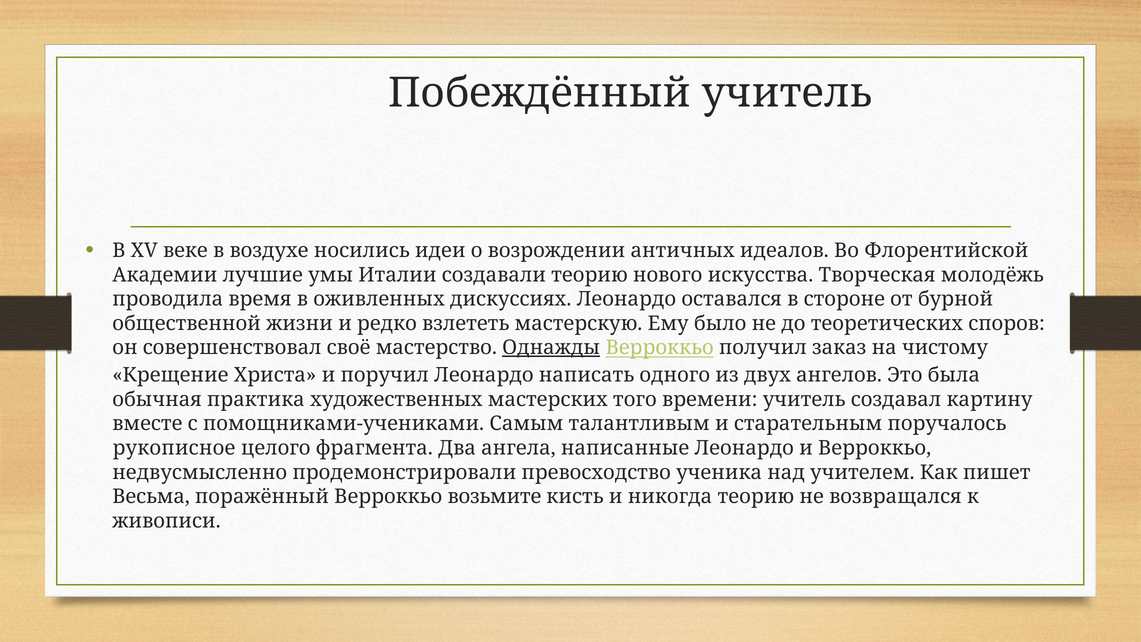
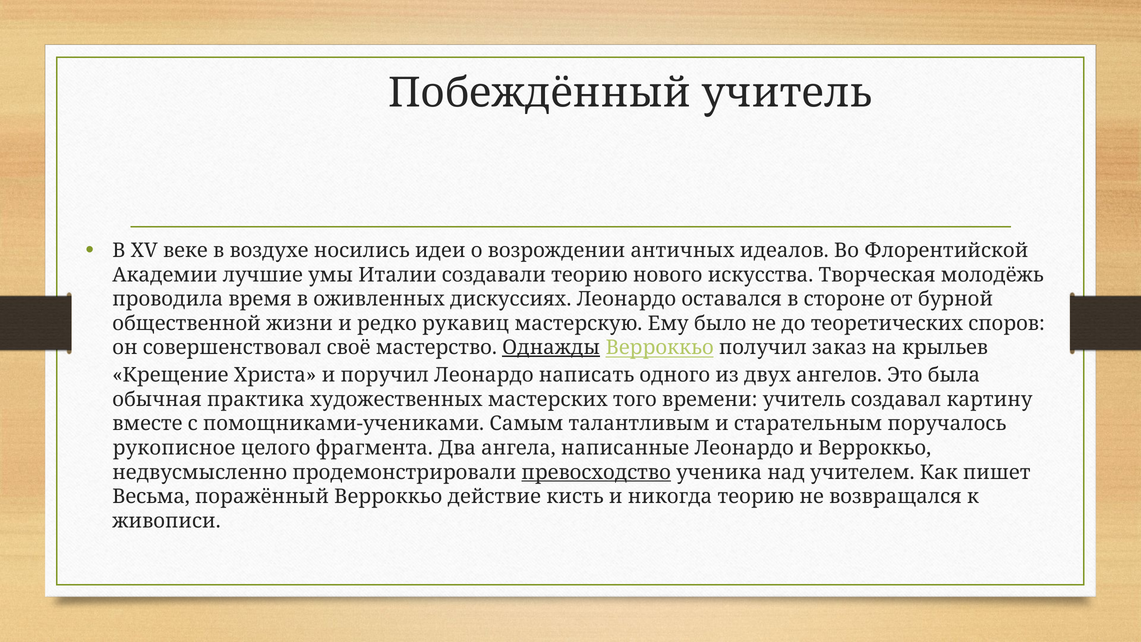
взлететь: взлететь -> рукавиц (466, 323)
чистому: чистому -> крыльев (945, 348)
превосходство underline: none -> present (596, 472)
возьмите: возьмите -> действие (494, 496)
